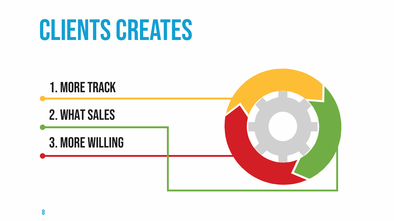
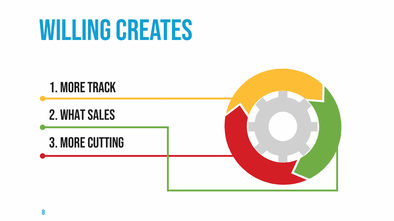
Clients: Clients -> Willing (75, 30)
willing: willing -> cutting (106, 143)
